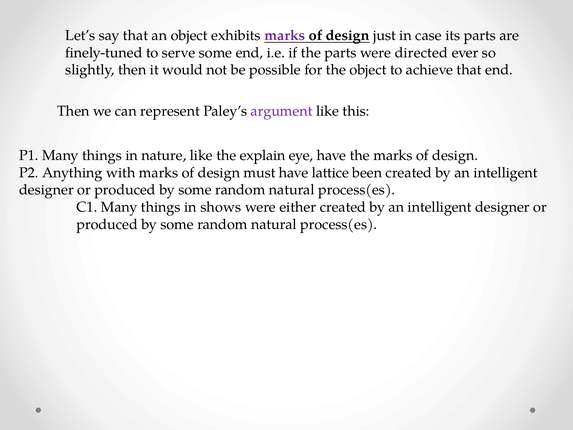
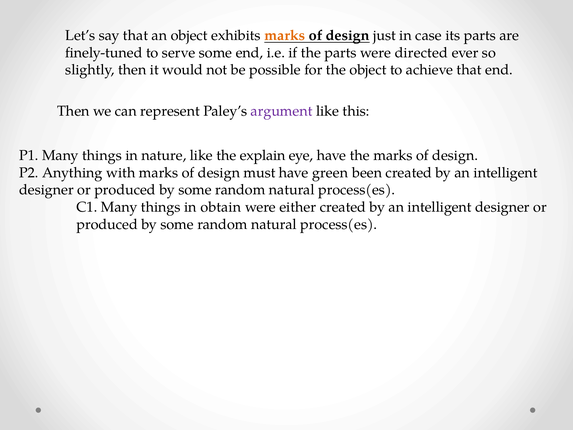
marks colour: purple -> orange (285, 35)
lattice: lattice -> green (330, 173)
shows: shows -> obtain (221, 207)
